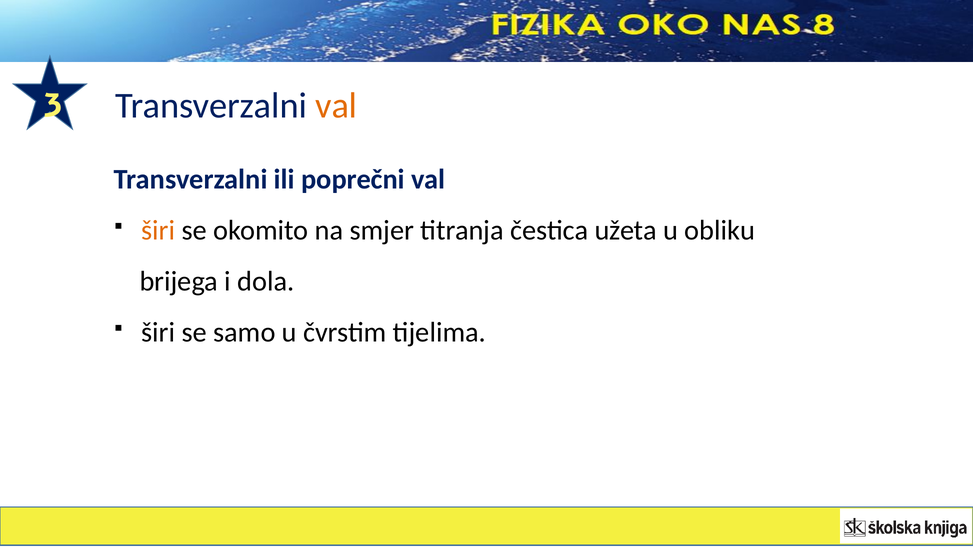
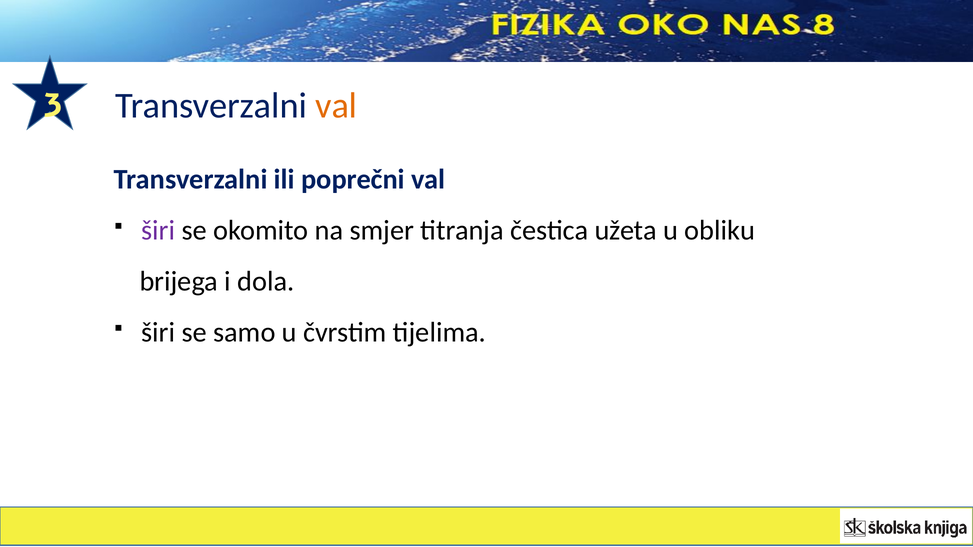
širi colour: orange -> purple (158, 230)
